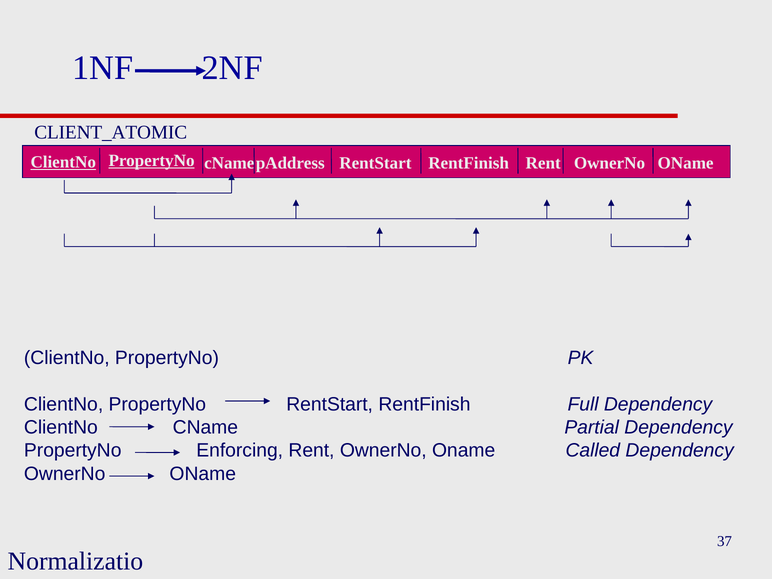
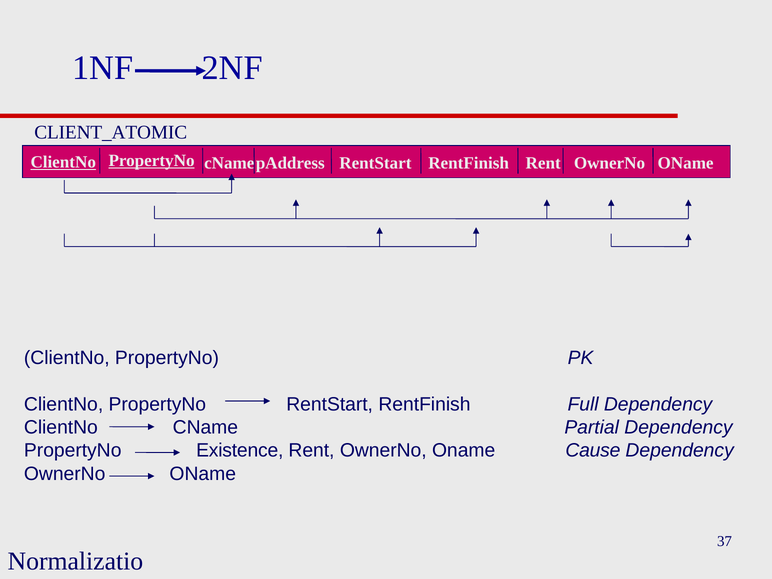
Enforcing: Enforcing -> Existence (240, 451)
Called: Called -> Cause (593, 451)
